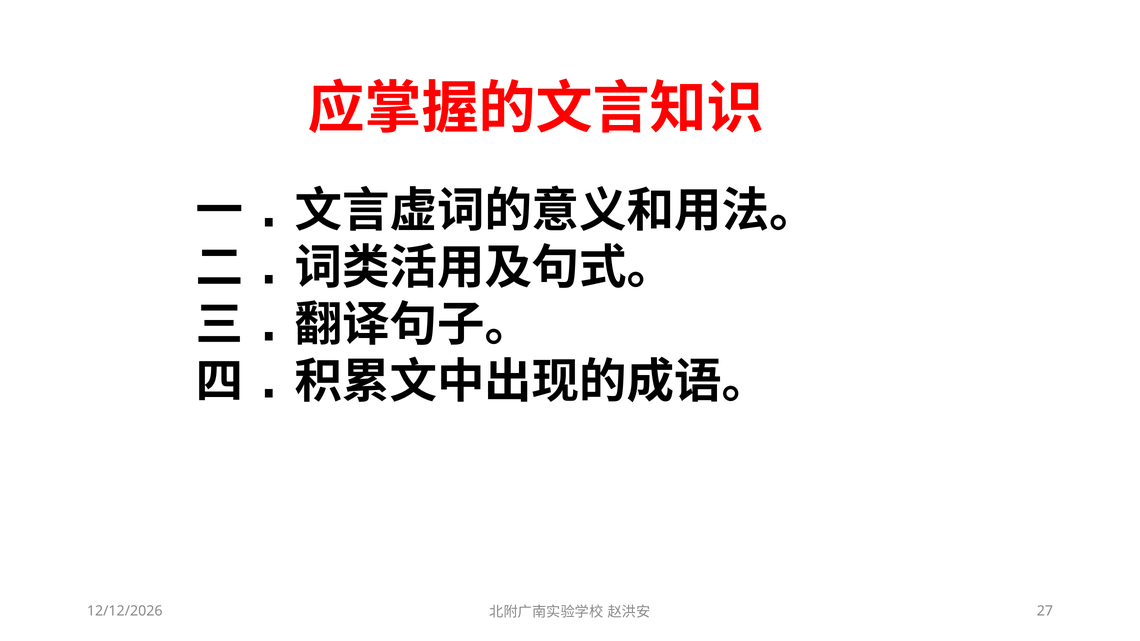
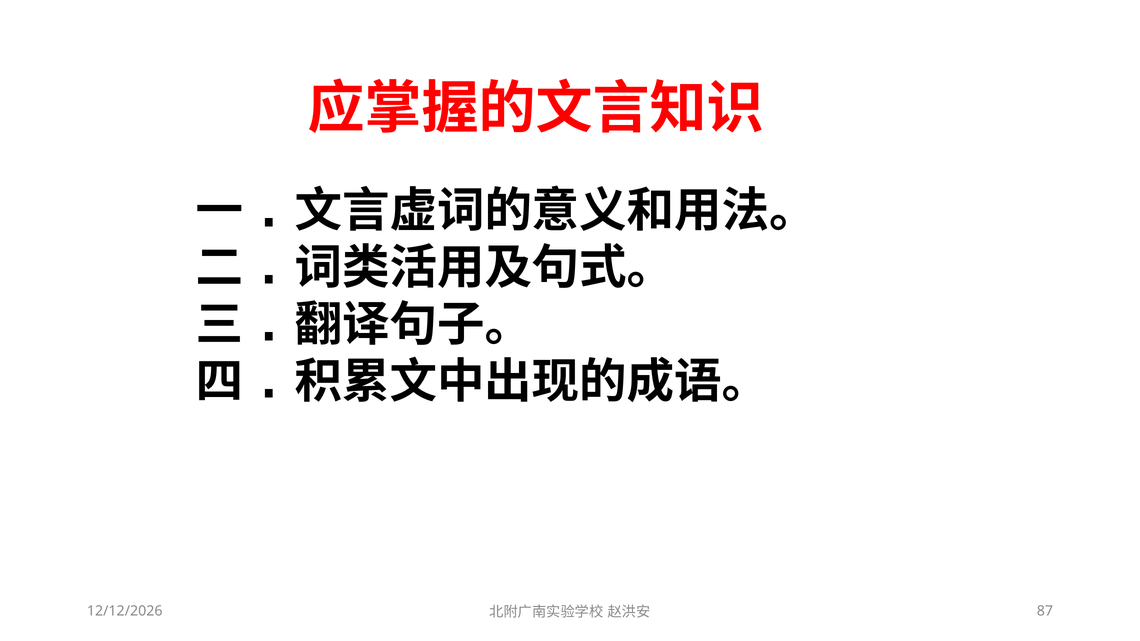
27: 27 -> 87 (1045, 611)
